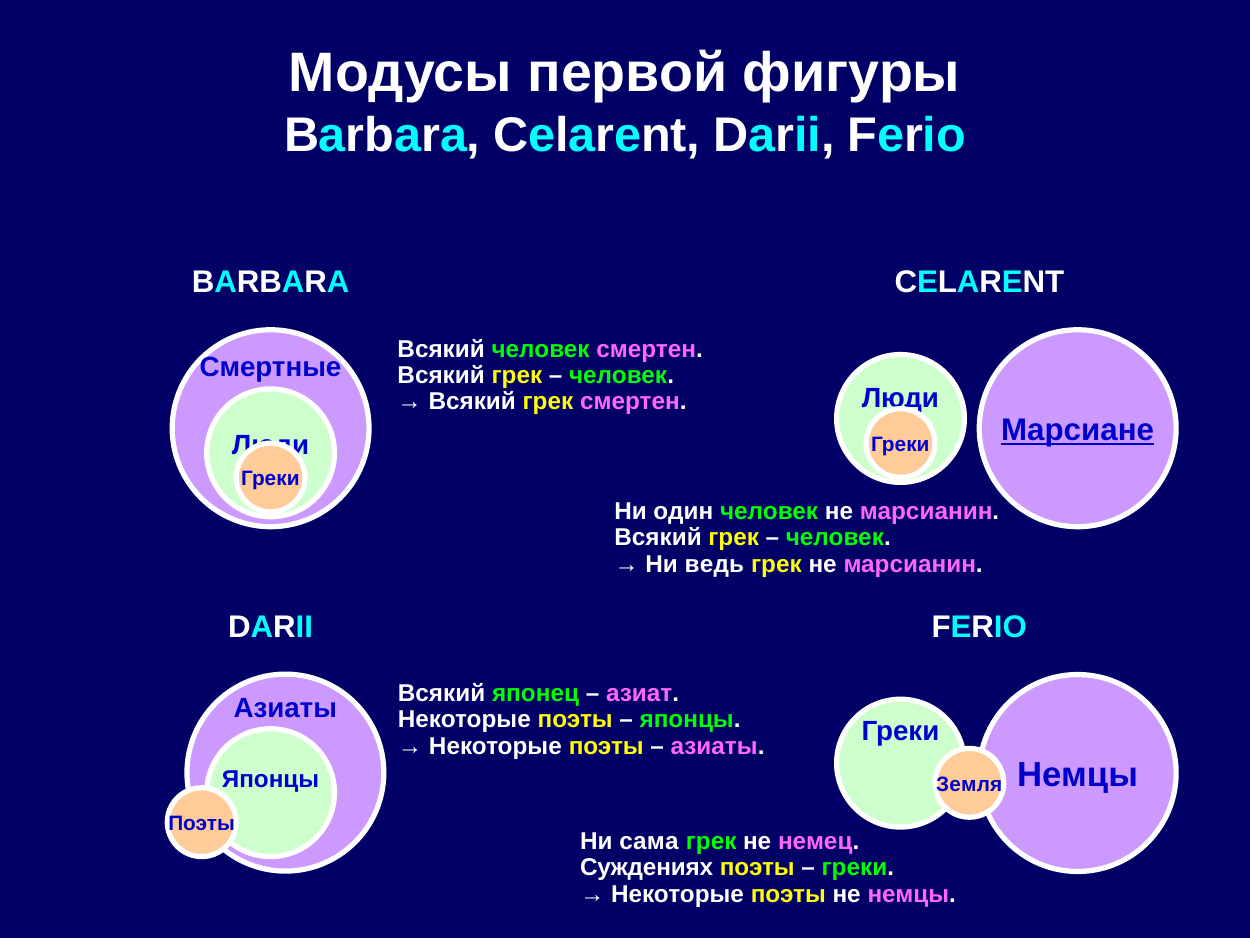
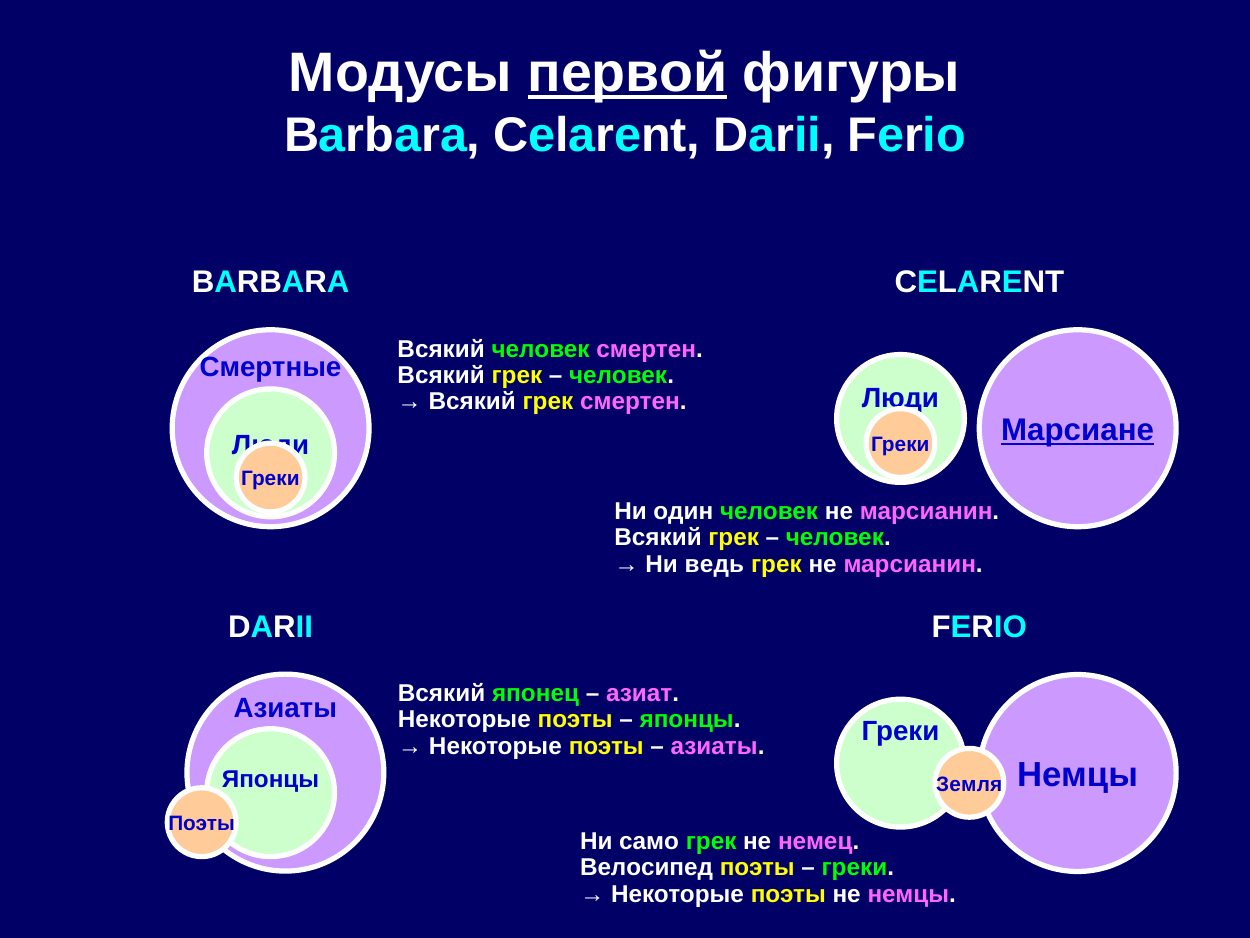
первой underline: none -> present (628, 73)
сама: сама -> само (649, 841)
Суждениях: Суждениях -> Велосипед (646, 867)
